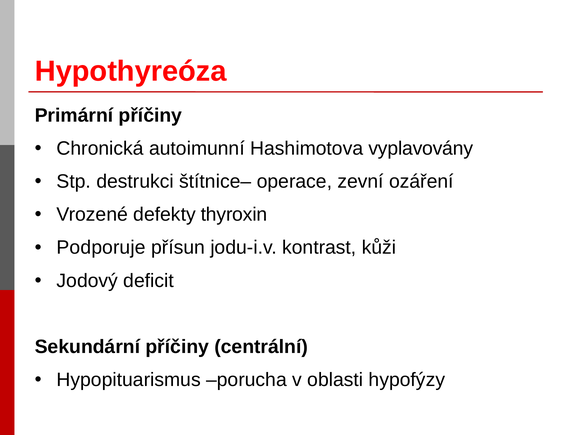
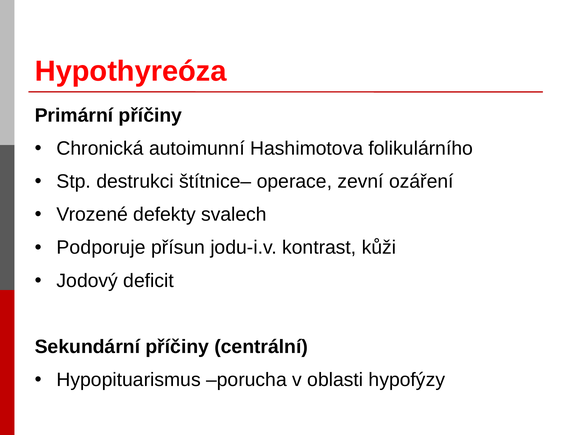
vyplavovány: vyplavovány -> folikulárního (421, 149)
thyroxin: thyroxin -> svalech (234, 215)
